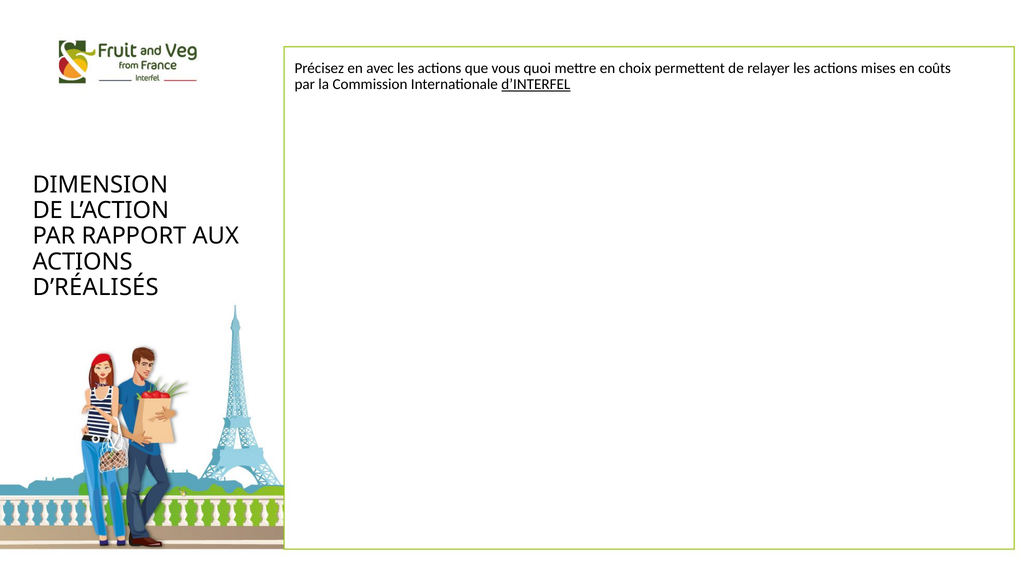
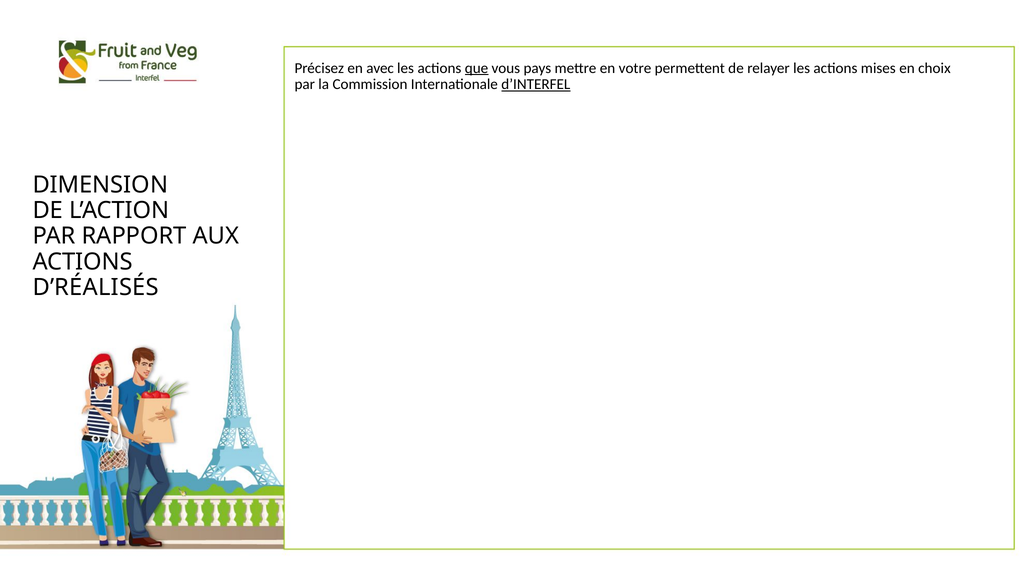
que underline: none -> present (477, 68)
quoi: quoi -> pays (537, 68)
choix: choix -> votre (635, 68)
coûts: coûts -> choix (934, 68)
